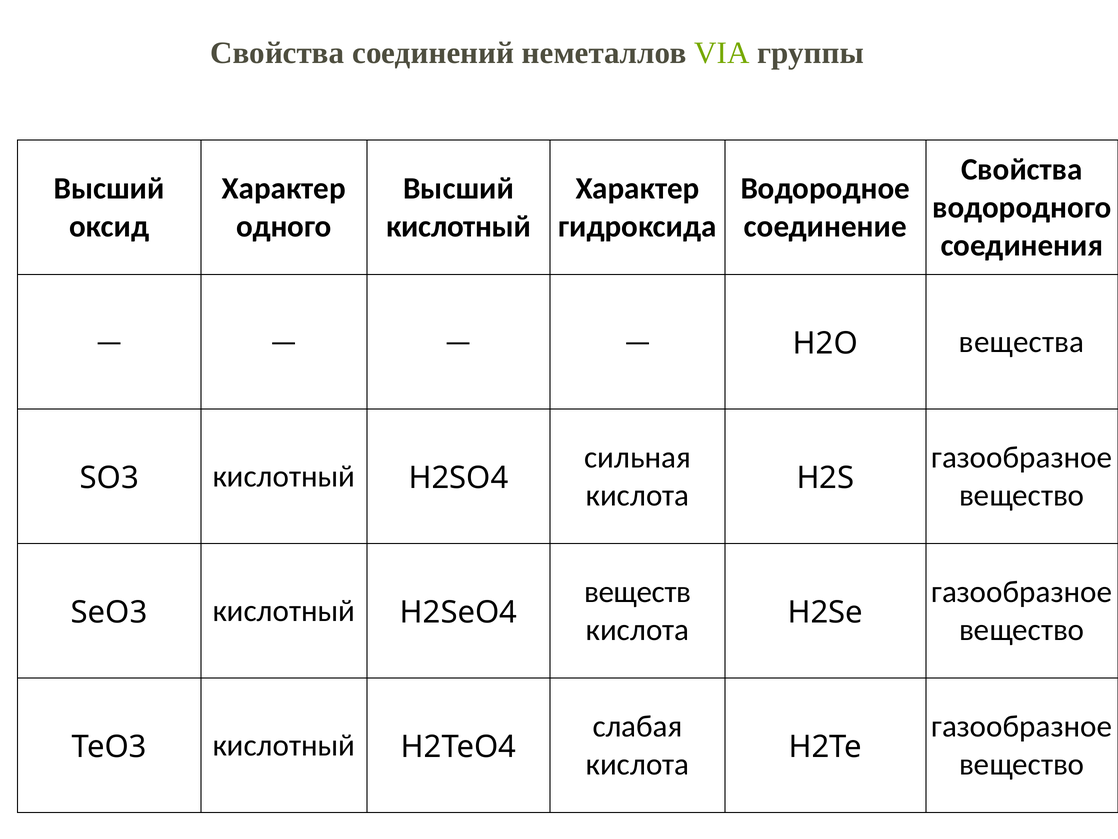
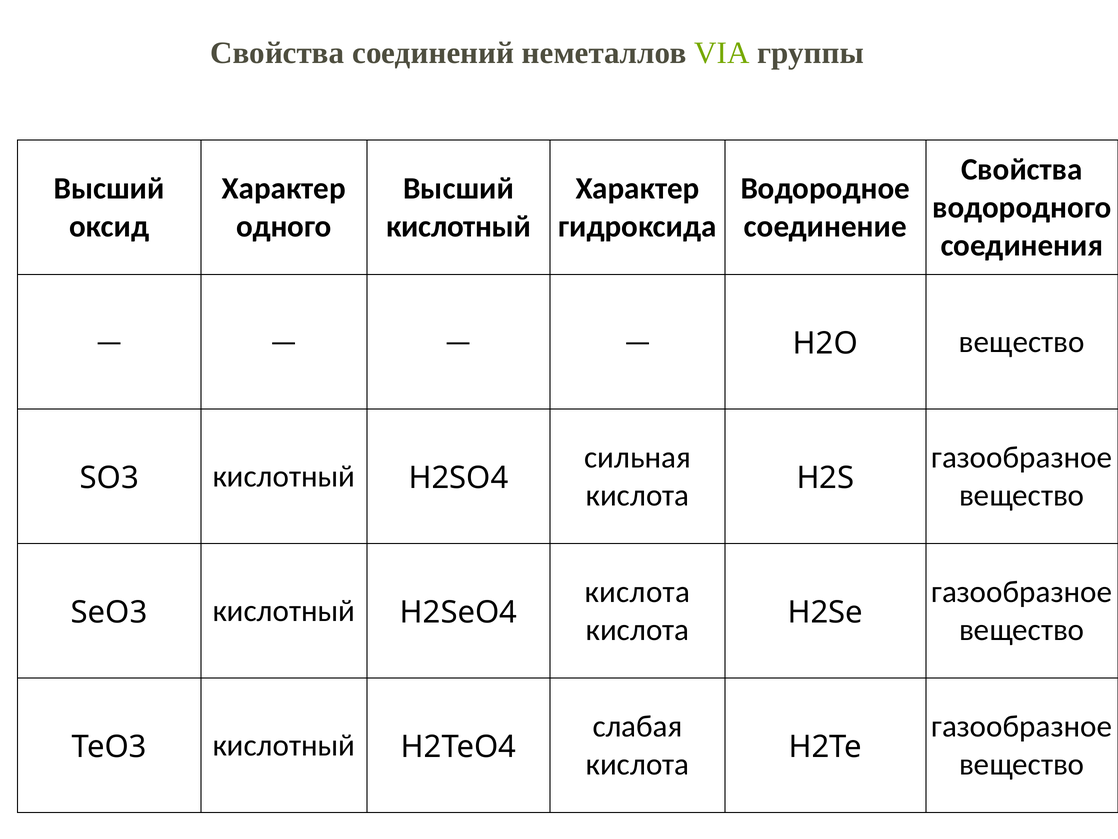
H2O вещества: вещества -> вещество (1022, 342)
веществ: веществ -> кислота (637, 592)
